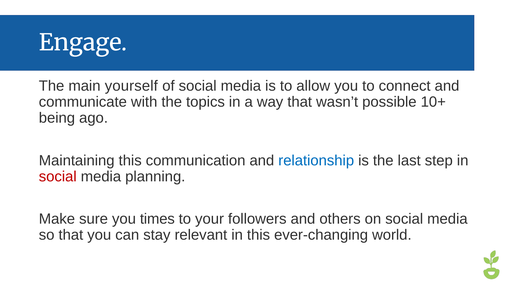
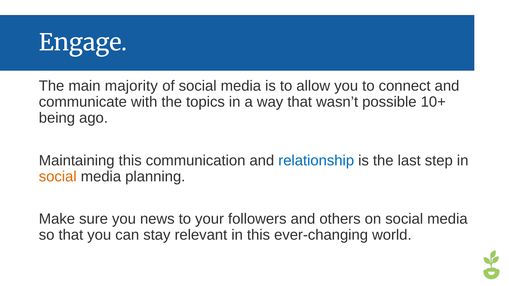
yourself: yourself -> majority (131, 86)
social colour: red -> orange (58, 177)
times: times -> news (157, 219)
